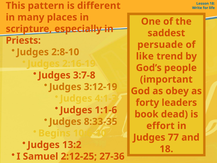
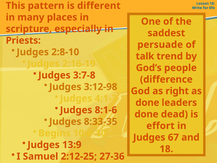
like: like -> talk (145, 56)
important: important -> difference (166, 79)
3:12-19: 3:12-19 -> 3:12-98 (101, 87)
obey: obey -> right (177, 91)
forty: forty -> done (147, 102)
1:1-6: 1:1-6 -> 8:1-6 (106, 110)
book: book -> done (146, 114)
77: 77 -> 67 (173, 137)
13:2: 13:2 -> 13:9 (72, 145)
